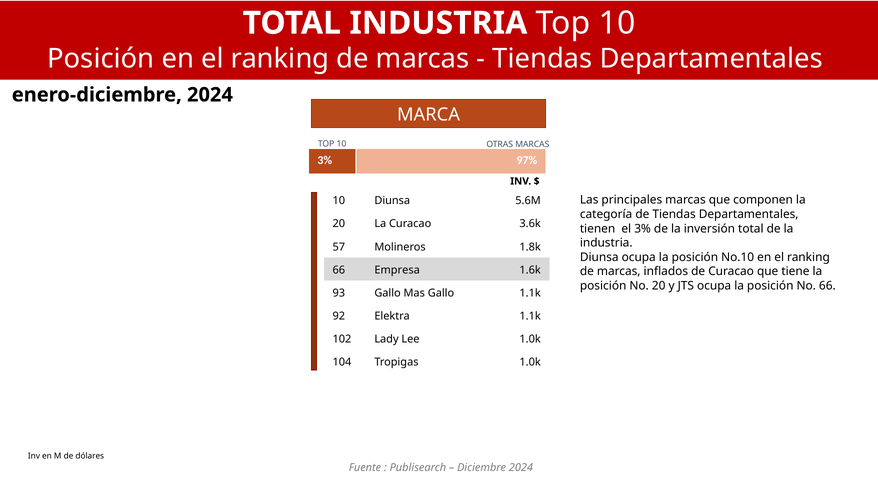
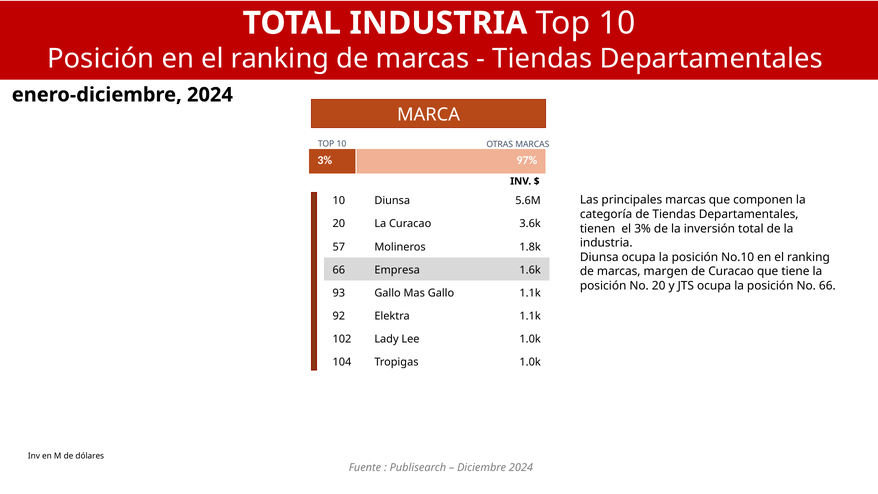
inflados: inflados -> margen (666, 271)
